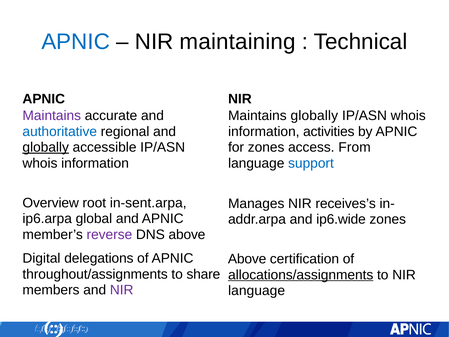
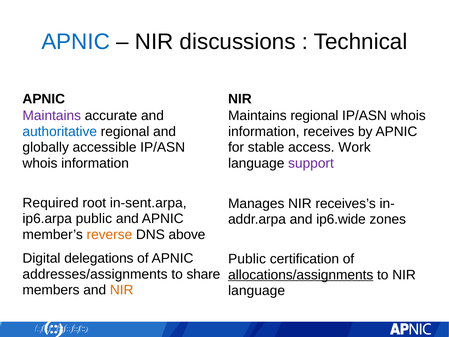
maintaining: maintaining -> discussions (238, 42)
Maintains globally: globally -> regional (314, 116)
activities: activities -> receives (329, 131)
globally underline: present -> none (46, 147)
for zones: zones -> stable (266, 147)
From: From -> Work (355, 147)
support colour: blue -> purple (311, 163)
Overview: Overview -> Required (51, 203)
ip6.arpa global: global -> public (94, 219)
reverse colour: purple -> orange (109, 234)
Above: Above -> Public (247, 259)
throughout/assignments: throughout/assignments -> addresses/assignments (95, 274)
NIR colour: purple -> orange (122, 290)
